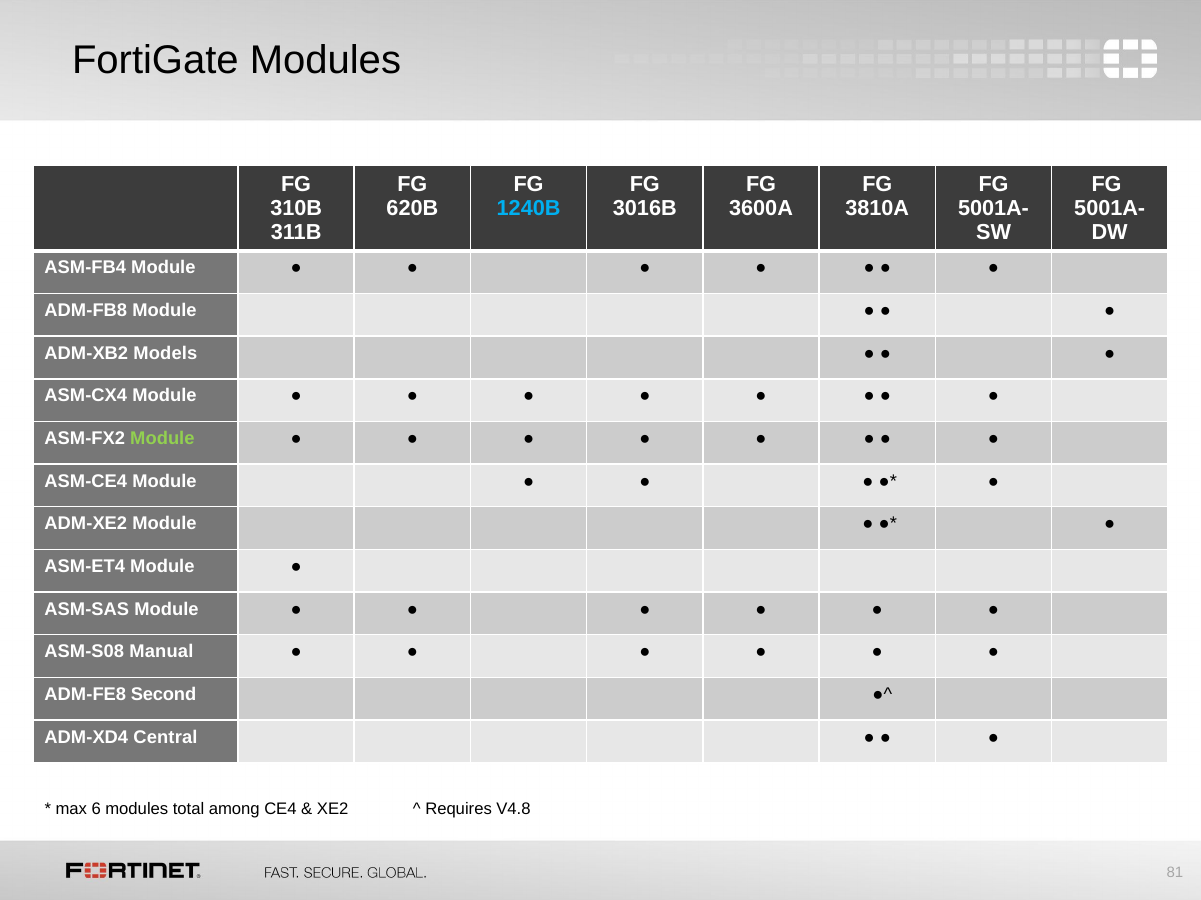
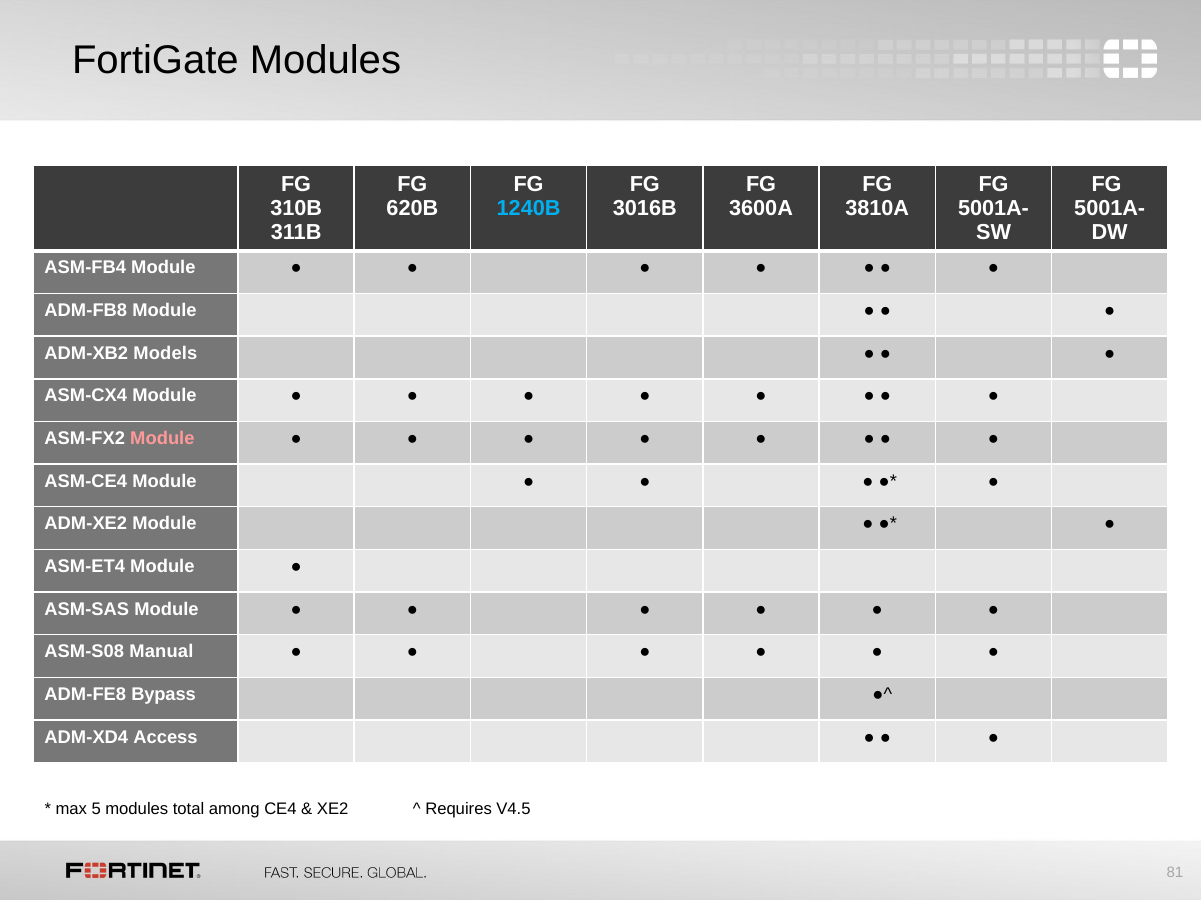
Module colour: light green -> pink (162, 439)
Second: Second -> Bypass (164, 695)
Central: Central -> Access (166, 738)
6: 6 -> 5 (96, 809)
V4.8: V4.8 -> V4.5 (513, 809)
